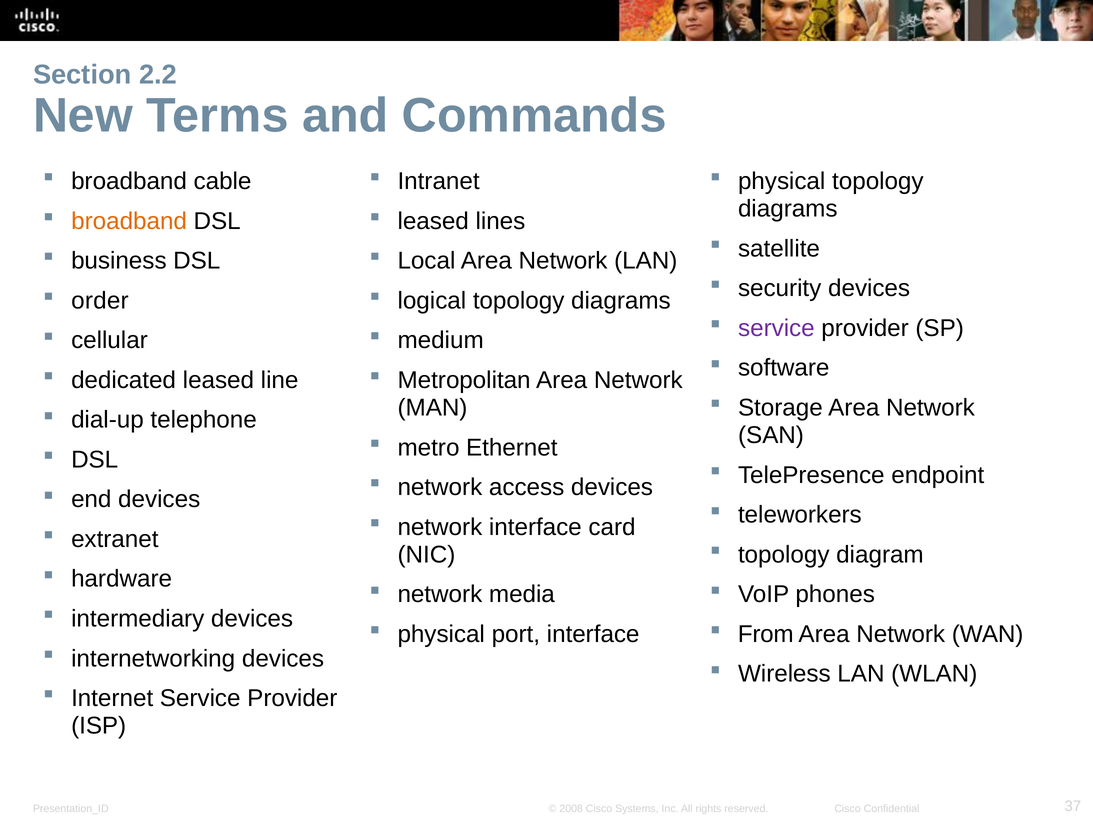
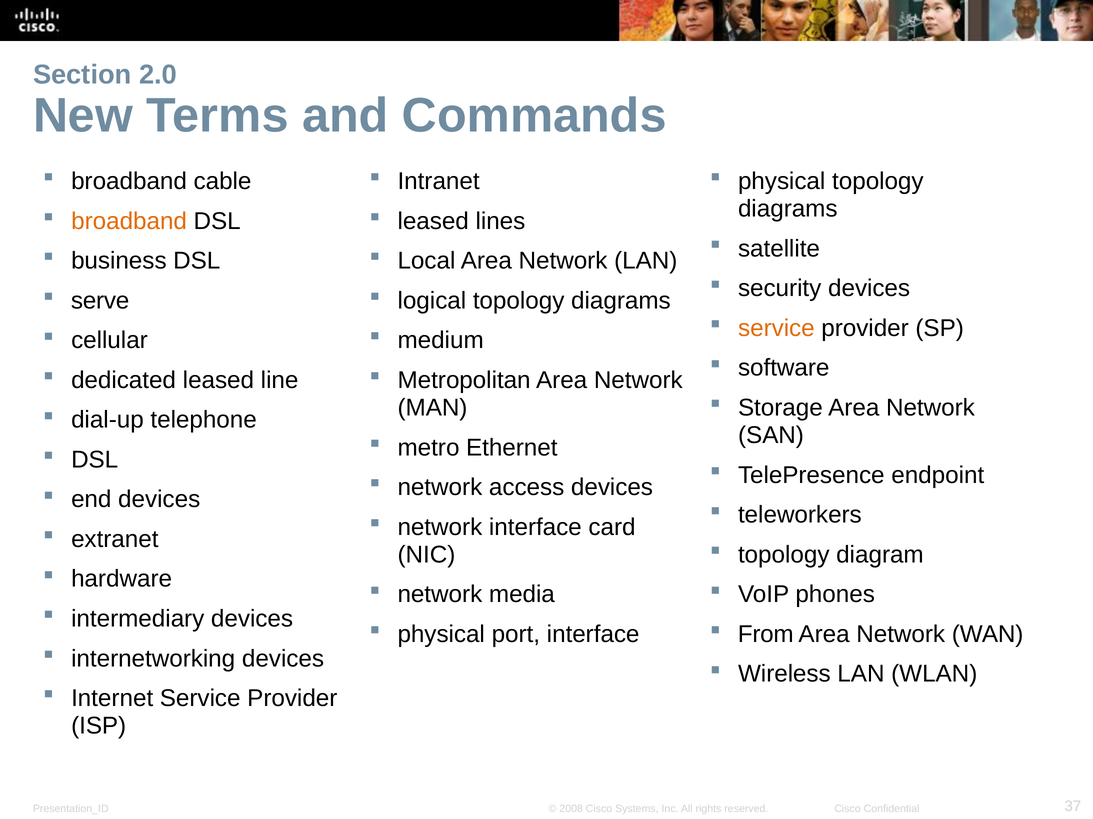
2.2: 2.2 -> 2.0 (158, 75)
order: order -> serve (100, 301)
service colour: purple -> orange (776, 328)
